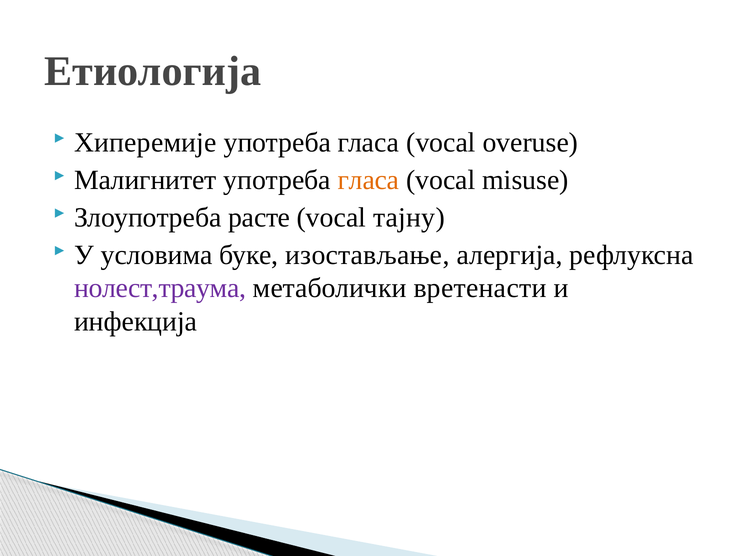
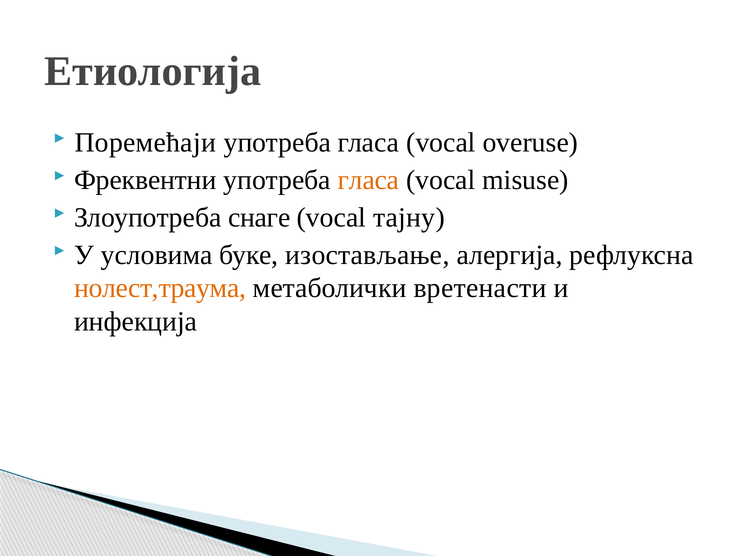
Хиперемије: Хиперемије -> Поремећаји (145, 142)
Малигнитет: Малигнитет -> Фреквентни (145, 180)
расте: расте -> снаге (259, 217)
нолест,траума colour: purple -> orange (160, 288)
